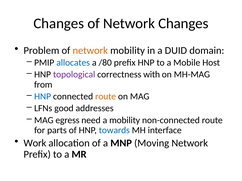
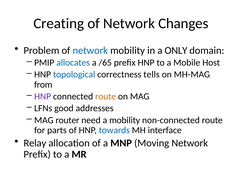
Changes: Changes -> Creating (59, 23)
network colour: orange -> blue (90, 51)
DUID: DUID -> ONLY (176, 51)
/80: /80 -> /65 (105, 63)
topological colour: purple -> blue (74, 75)
with: with -> tells (152, 75)
HNP colour: blue -> purple (43, 97)
egress: egress -> router (67, 120)
Work: Work -> Relay (35, 143)
